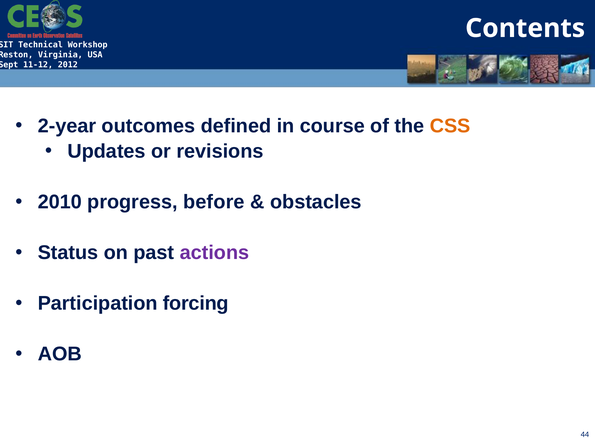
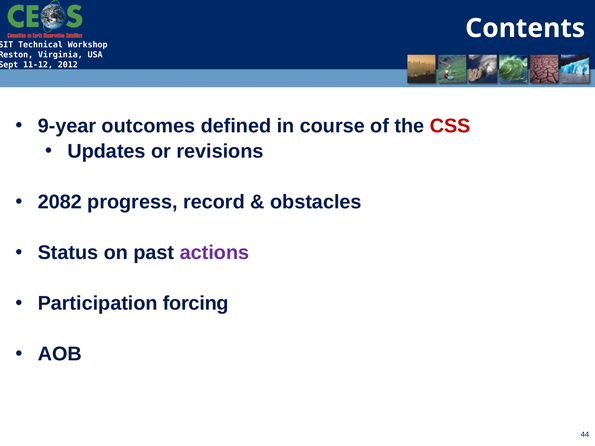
2-year: 2-year -> 9-year (67, 126)
CSS colour: orange -> red (450, 126)
2010: 2010 -> 2082 (60, 202)
before: before -> record (214, 202)
